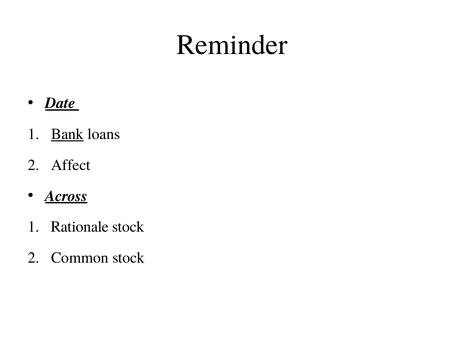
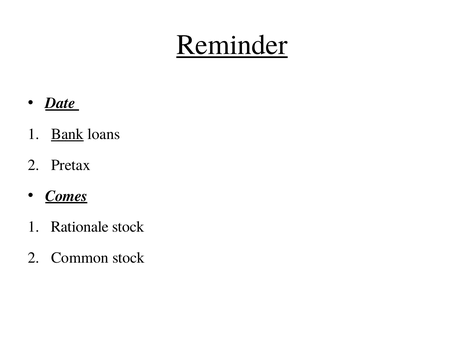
Reminder underline: none -> present (232, 45)
Affect: Affect -> Pretax (71, 165)
Across: Across -> Comes (66, 196)
